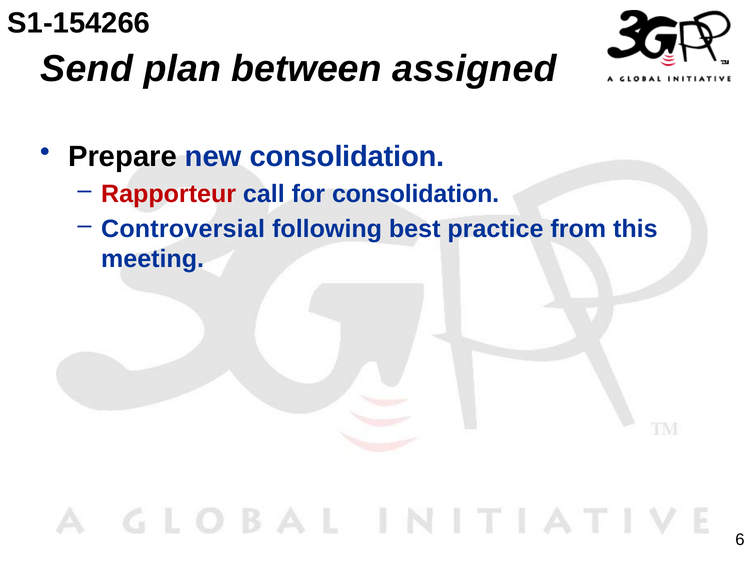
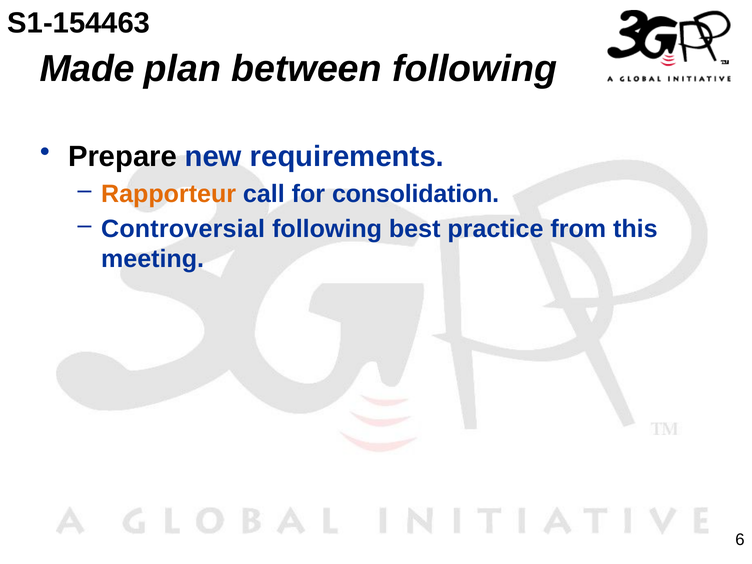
S1-154266: S1-154266 -> S1-154463 (79, 23)
Send: Send -> Made (87, 69)
between assigned: assigned -> following (475, 69)
new consolidation: consolidation -> requirements (347, 157)
Rapporteur colour: red -> orange (169, 194)
